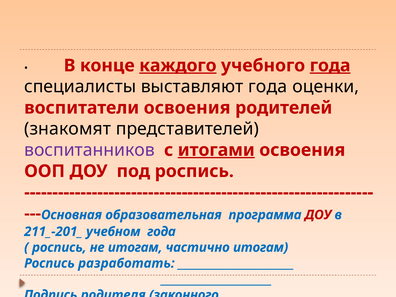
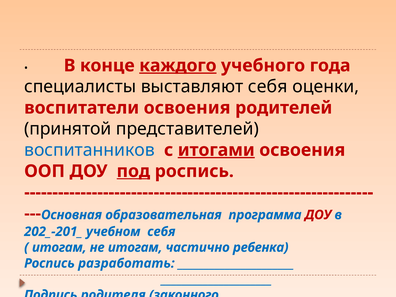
года underline: present -> none (330, 66)
выставляют года: года -> себя (268, 87)
знакомят: знакомят -> принятой (68, 129)
воспитанников colour: purple -> blue (89, 150)
под underline: none -> present (133, 171)
211_-201_: 211_-201_ -> 202_-201_ (53, 232)
учебном года: года -> себя (161, 232)
роспись: роспись -> итогам (59, 247)
частично итогам: итогам -> ребенка (261, 247)
